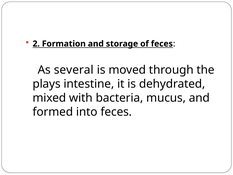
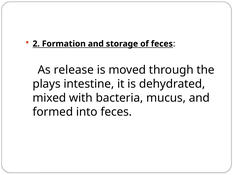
several: several -> release (74, 70)
